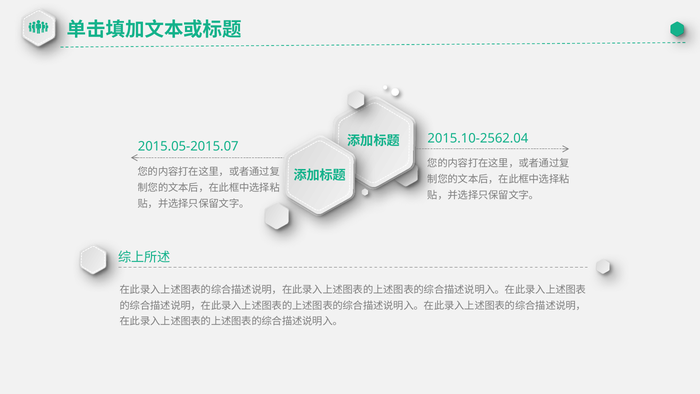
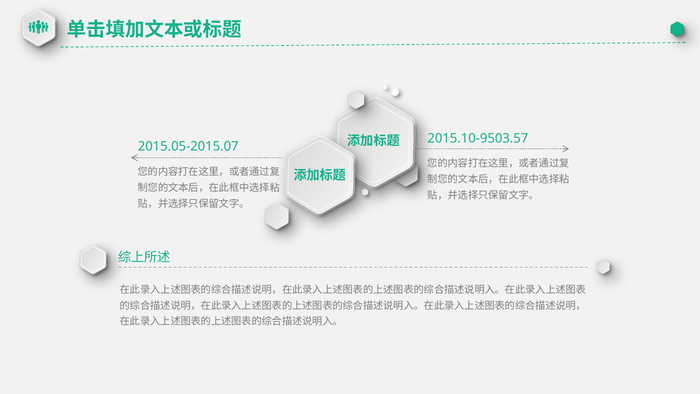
2015.10-2562.04: 2015.10-2562.04 -> 2015.10-9503.57 (478, 138)
